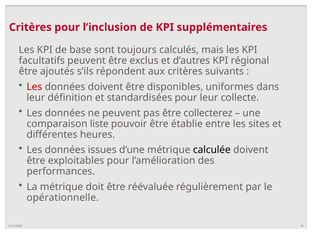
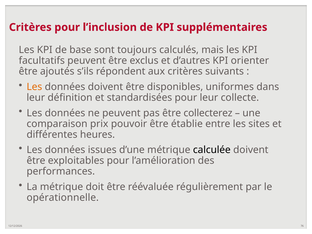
régional: régional -> orienter (250, 61)
Les colour: red -> orange (34, 87)
liste: liste -> prix (99, 124)
